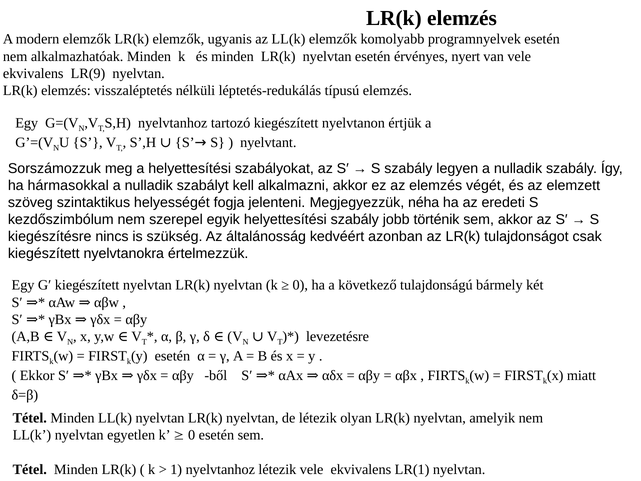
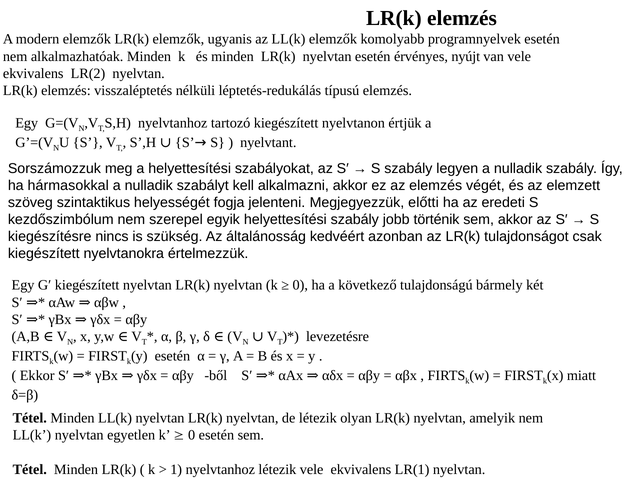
nyert: nyert -> nyújt (466, 56)
LR(9: LR(9 -> LR(2 (88, 73)
néha: néha -> előtti (424, 202)
